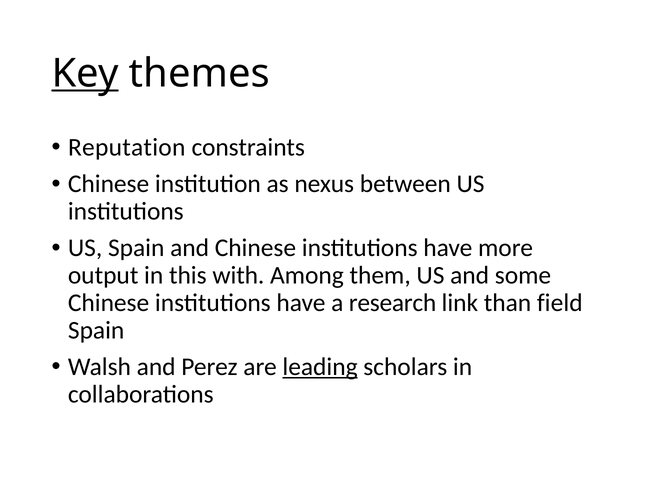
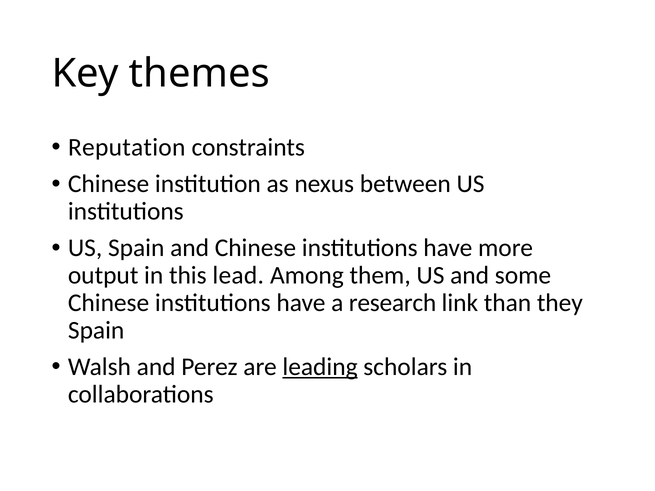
Key underline: present -> none (85, 73)
with: with -> lead (238, 276)
field: field -> they (560, 303)
